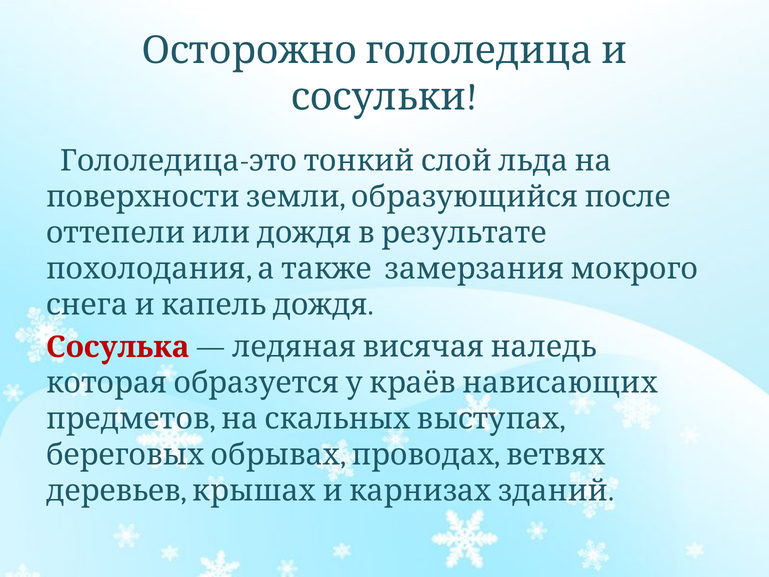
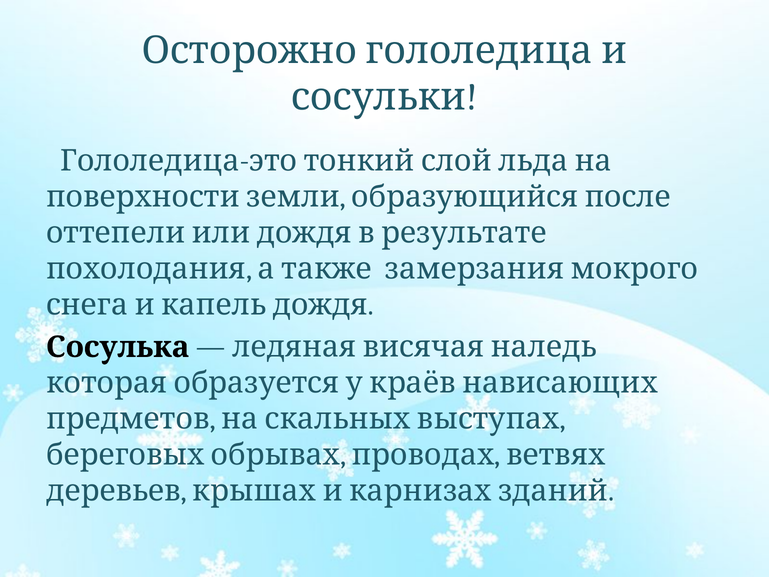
Сосулька colour: red -> black (118, 347)
